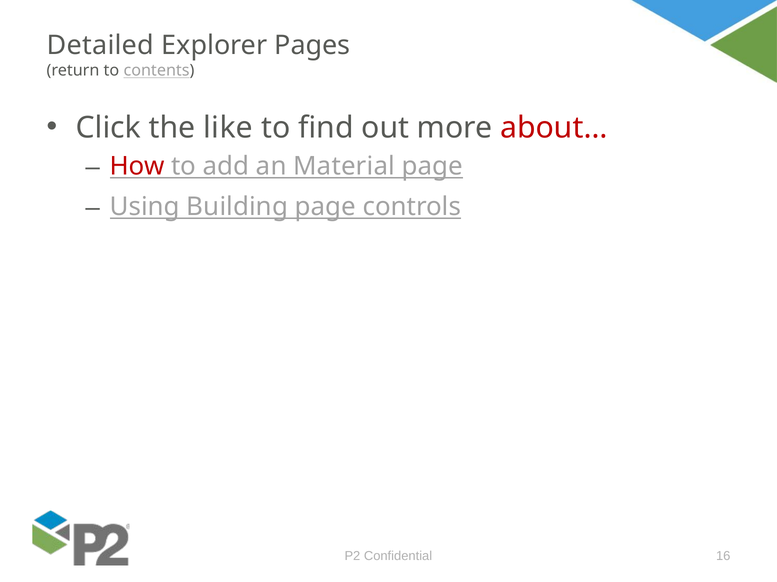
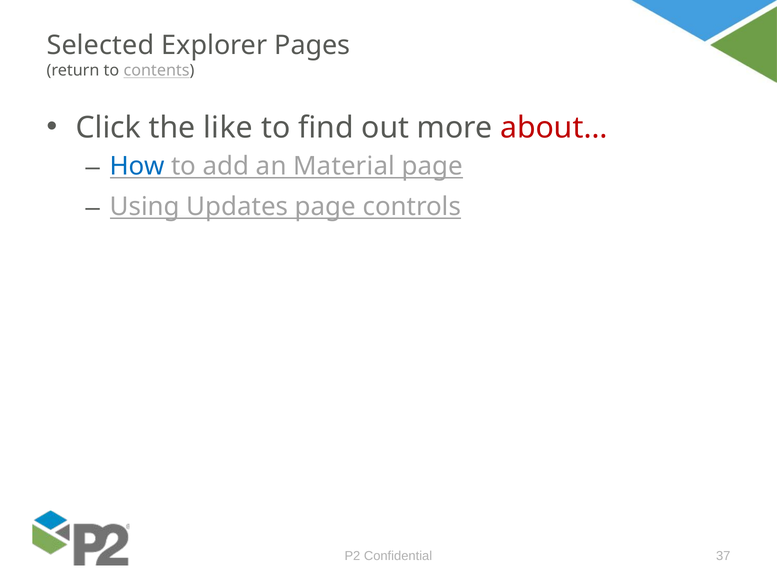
Detailed: Detailed -> Selected (100, 45)
How colour: red -> blue (137, 166)
Building: Building -> Updates (237, 207)
16: 16 -> 37 (723, 557)
